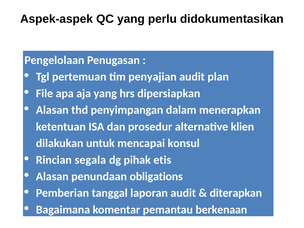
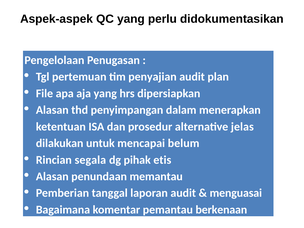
klien: klien -> jelas (242, 127)
konsul: konsul -> belum (184, 143)
obligations: obligations -> memantau (156, 176)
diterapkan: diterapkan -> menguasai (236, 193)
